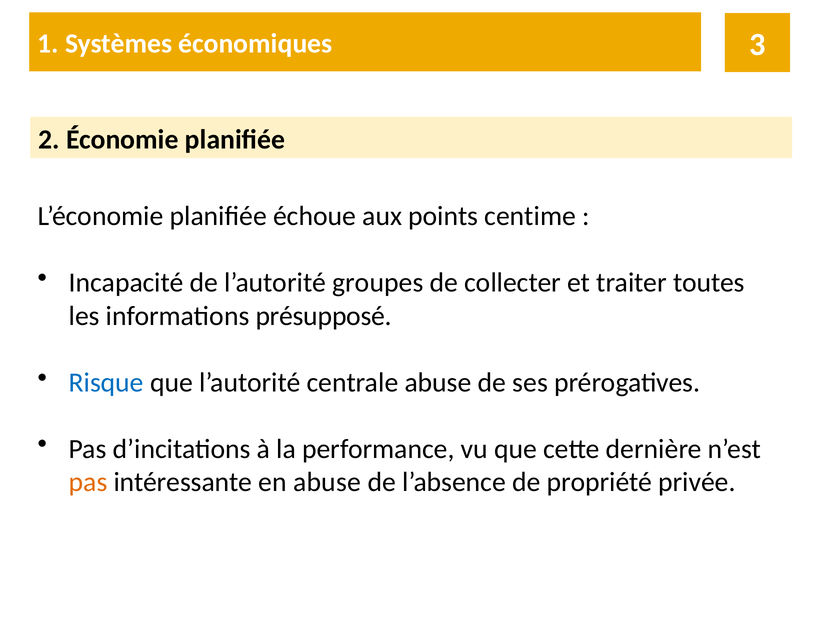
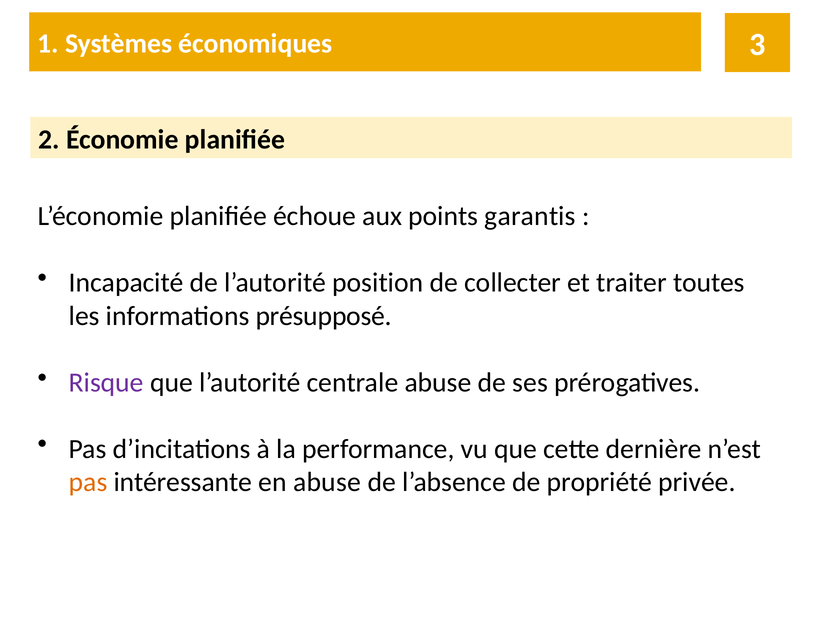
centime: centime -> garantis (530, 216)
groupes: groupes -> position (378, 283)
Risque colour: blue -> purple (106, 383)
